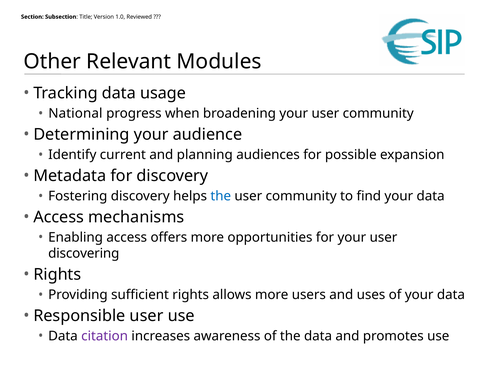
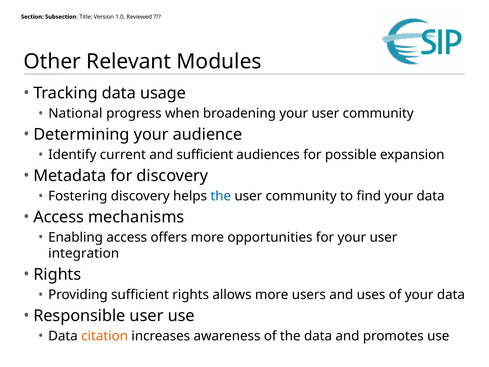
and planning: planning -> sufficient (205, 155)
discovering: discovering -> integration (84, 253)
citation colour: purple -> orange (105, 336)
